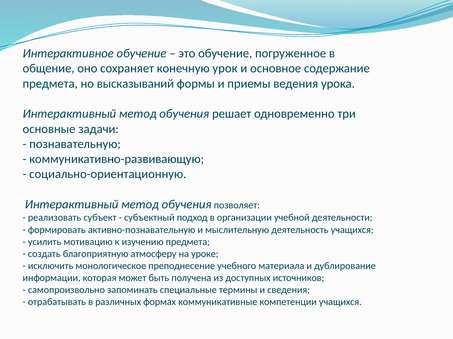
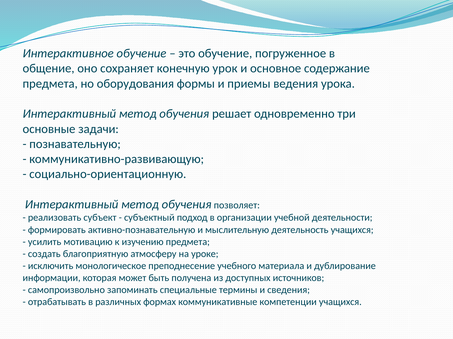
высказываний: высказываний -> оборудования (135, 84)
